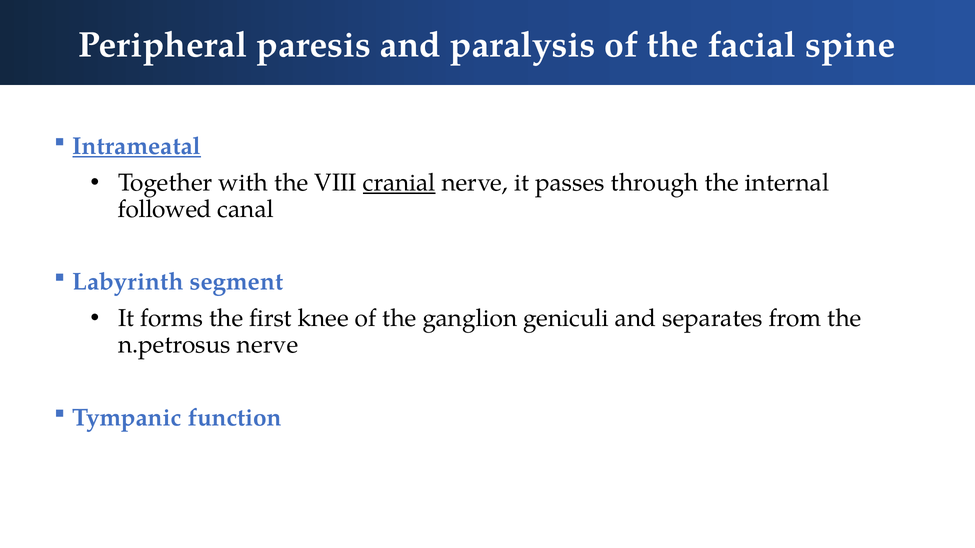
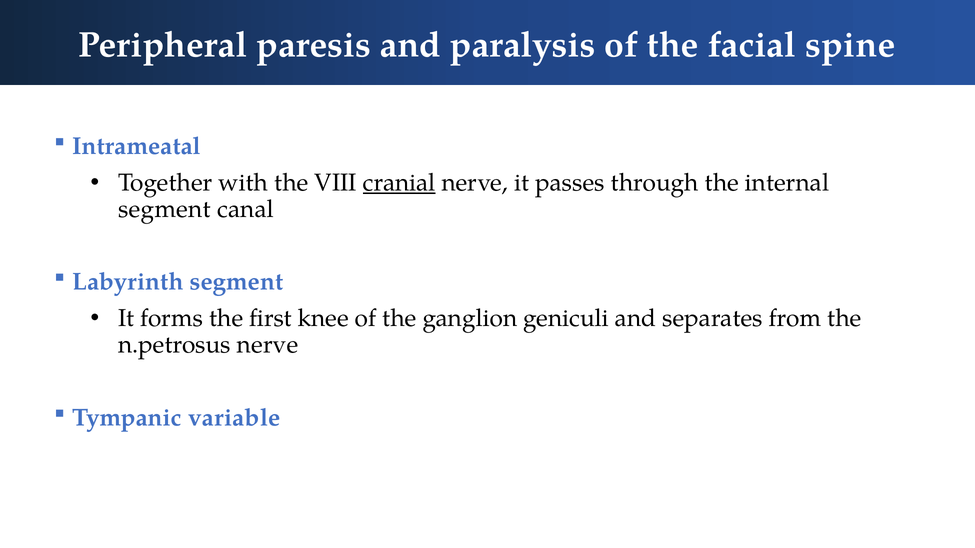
Intrameatal underline: present -> none (137, 146)
followed: followed -> segment (165, 209)
function: function -> variable (234, 418)
